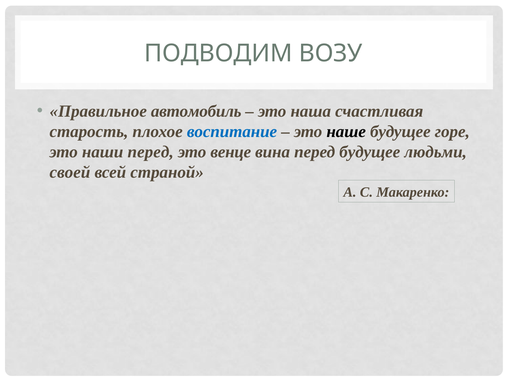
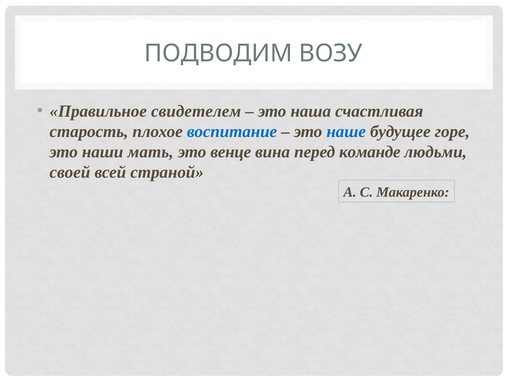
автомобиль: автомобиль -> свидетелем (196, 111)
наше colour: black -> blue (346, 132)
наши перед: перед -> мать (151, 152)
перед будущее: будущее -> команде (370, 152)
